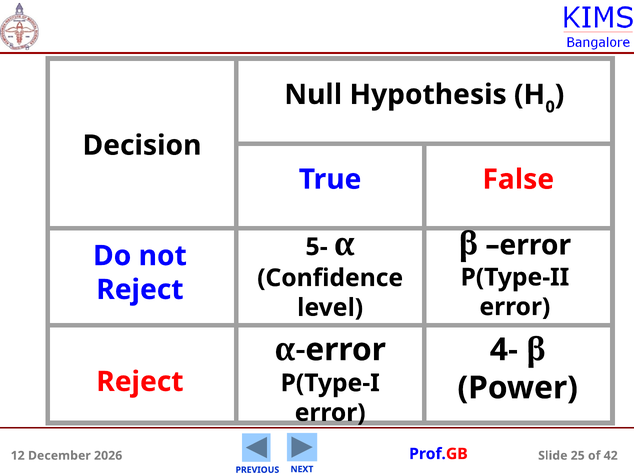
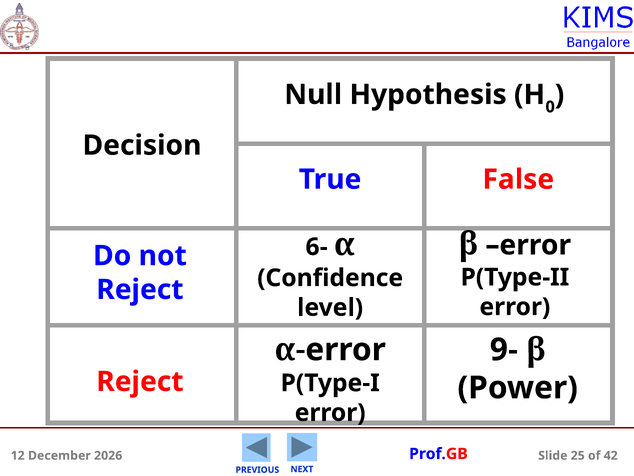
5-: 5- -> 6- (316, 247)
4-: 4- -> 9- (504, 349)
